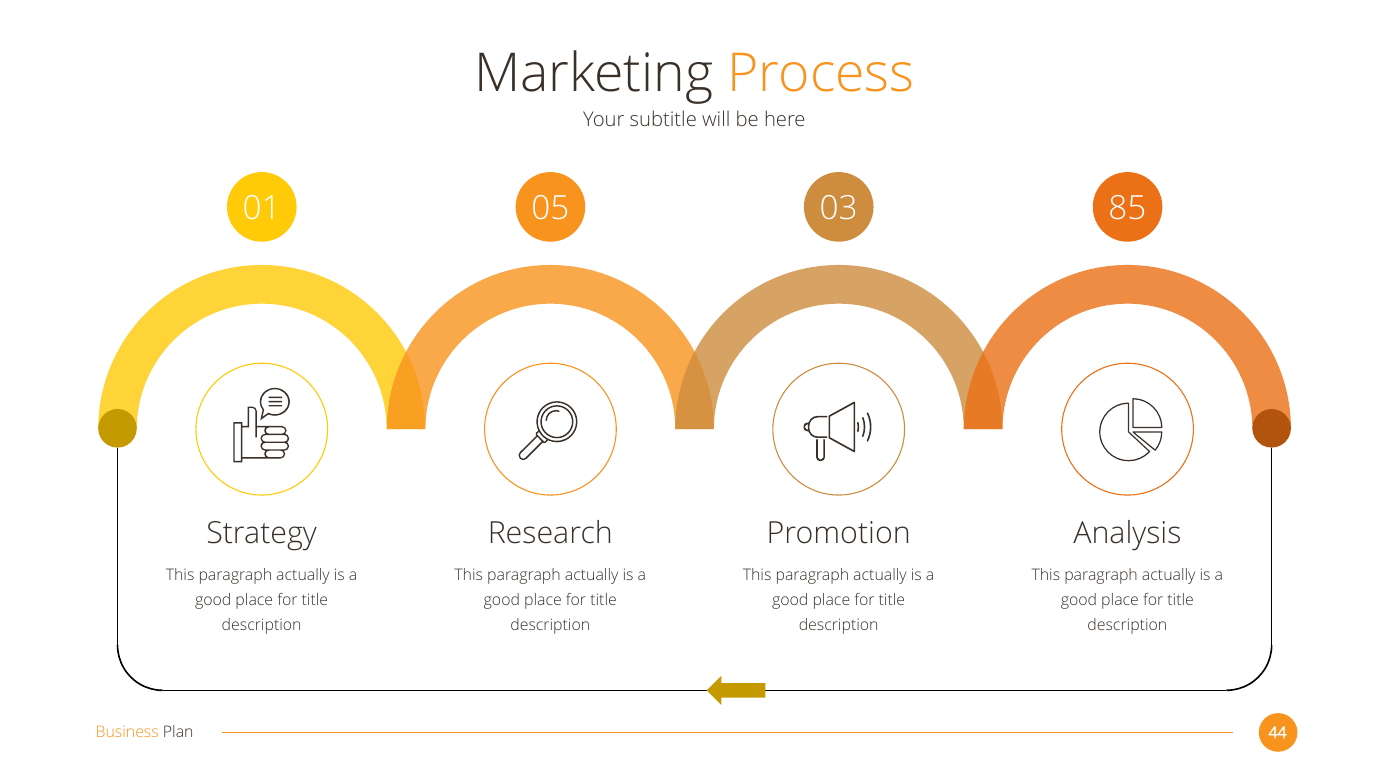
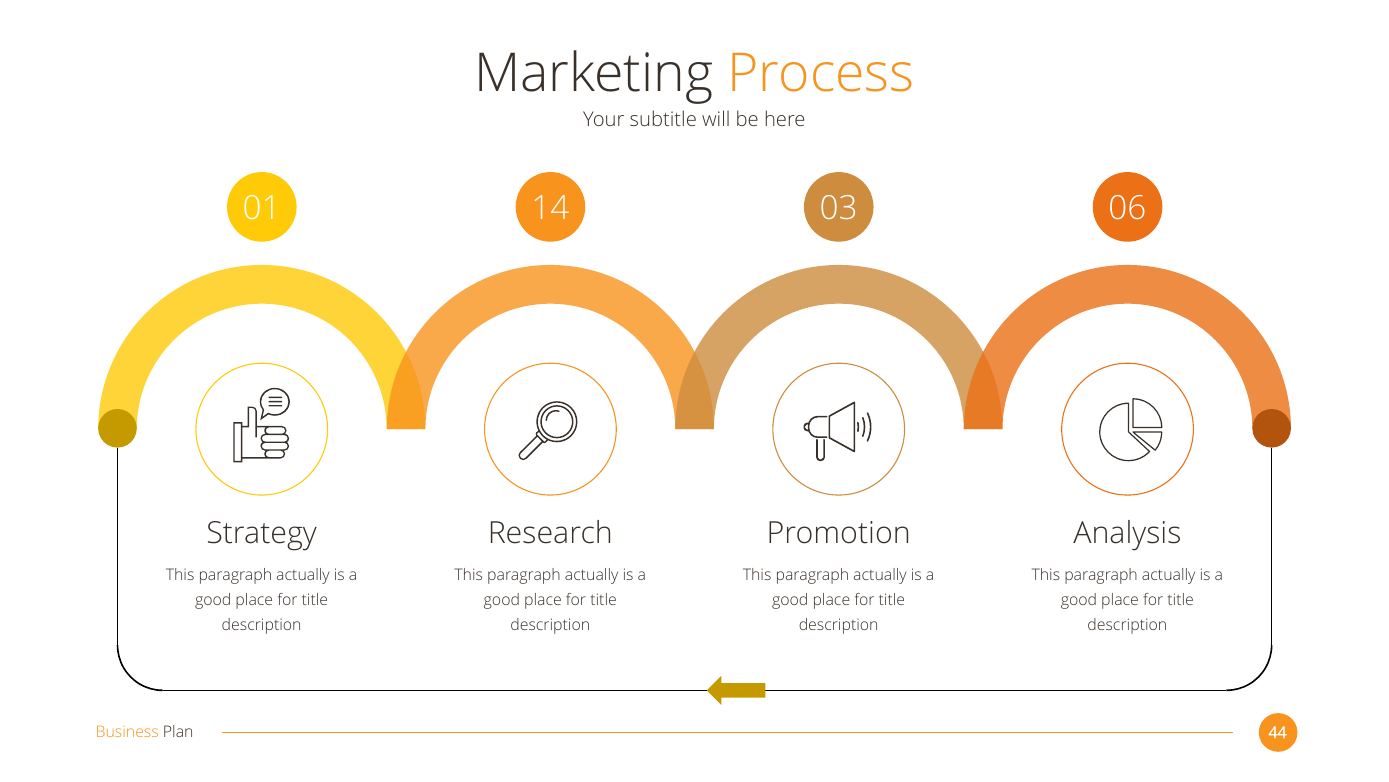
05: 05 -> 14 (550, 208)
85: 85 -> 06 (1127, 208)
